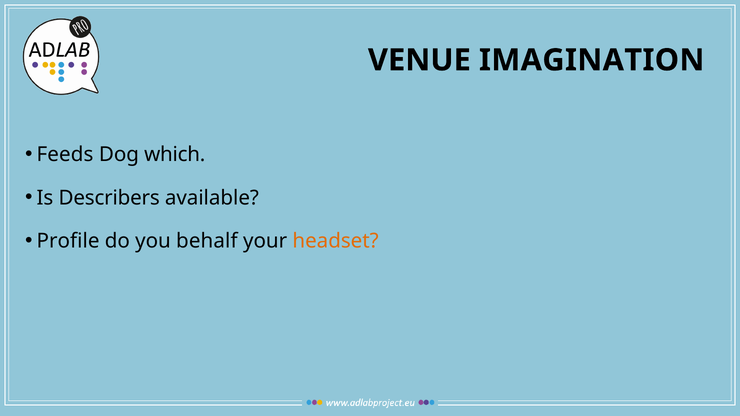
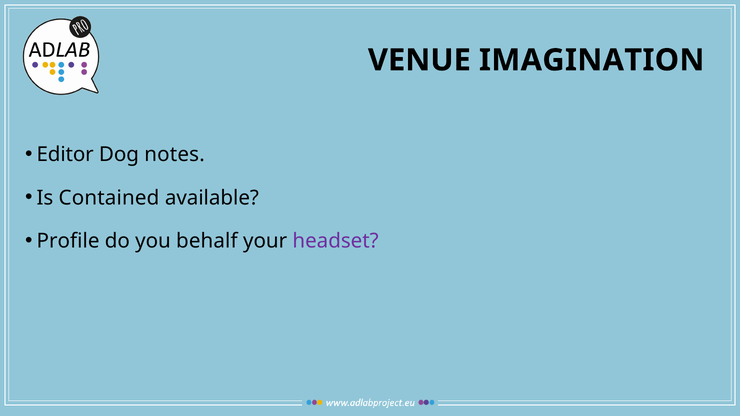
Feeds: Feeds -> Editor (65, 155)
which: which -> notes (175, 155)
Describers: Describers -> Contained (109, 198)
headset colour: orange -> purple (336, 241)
